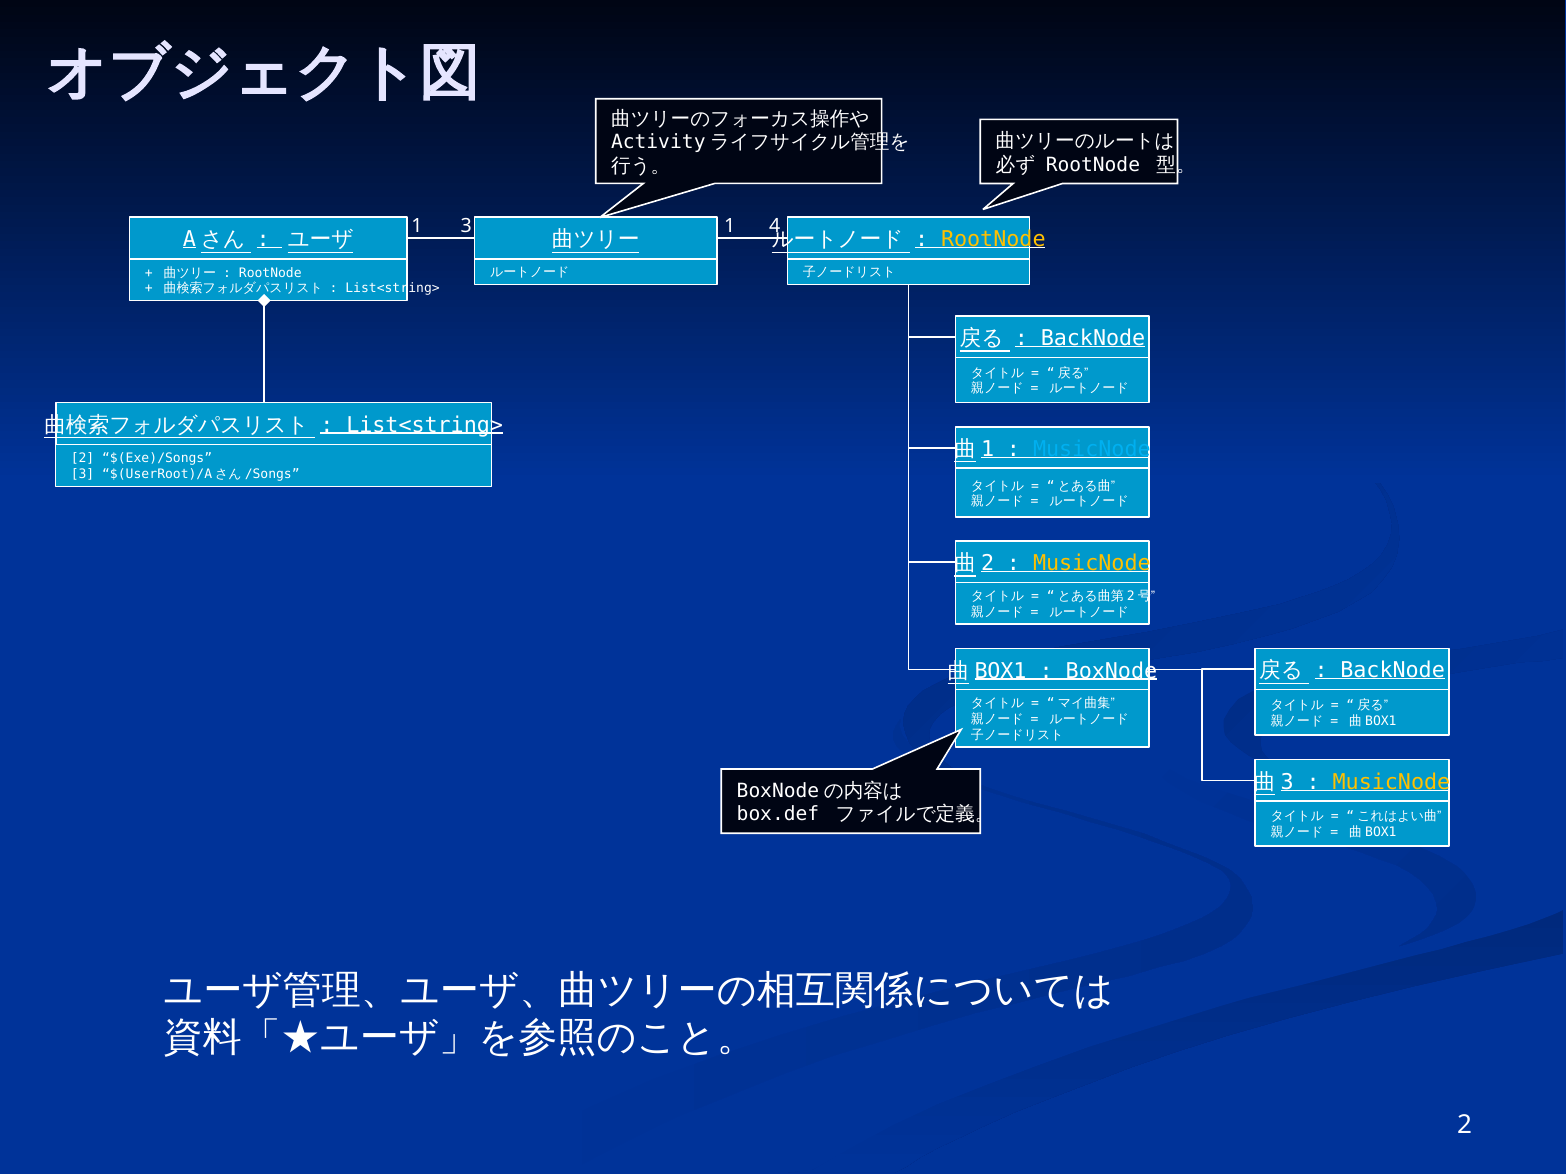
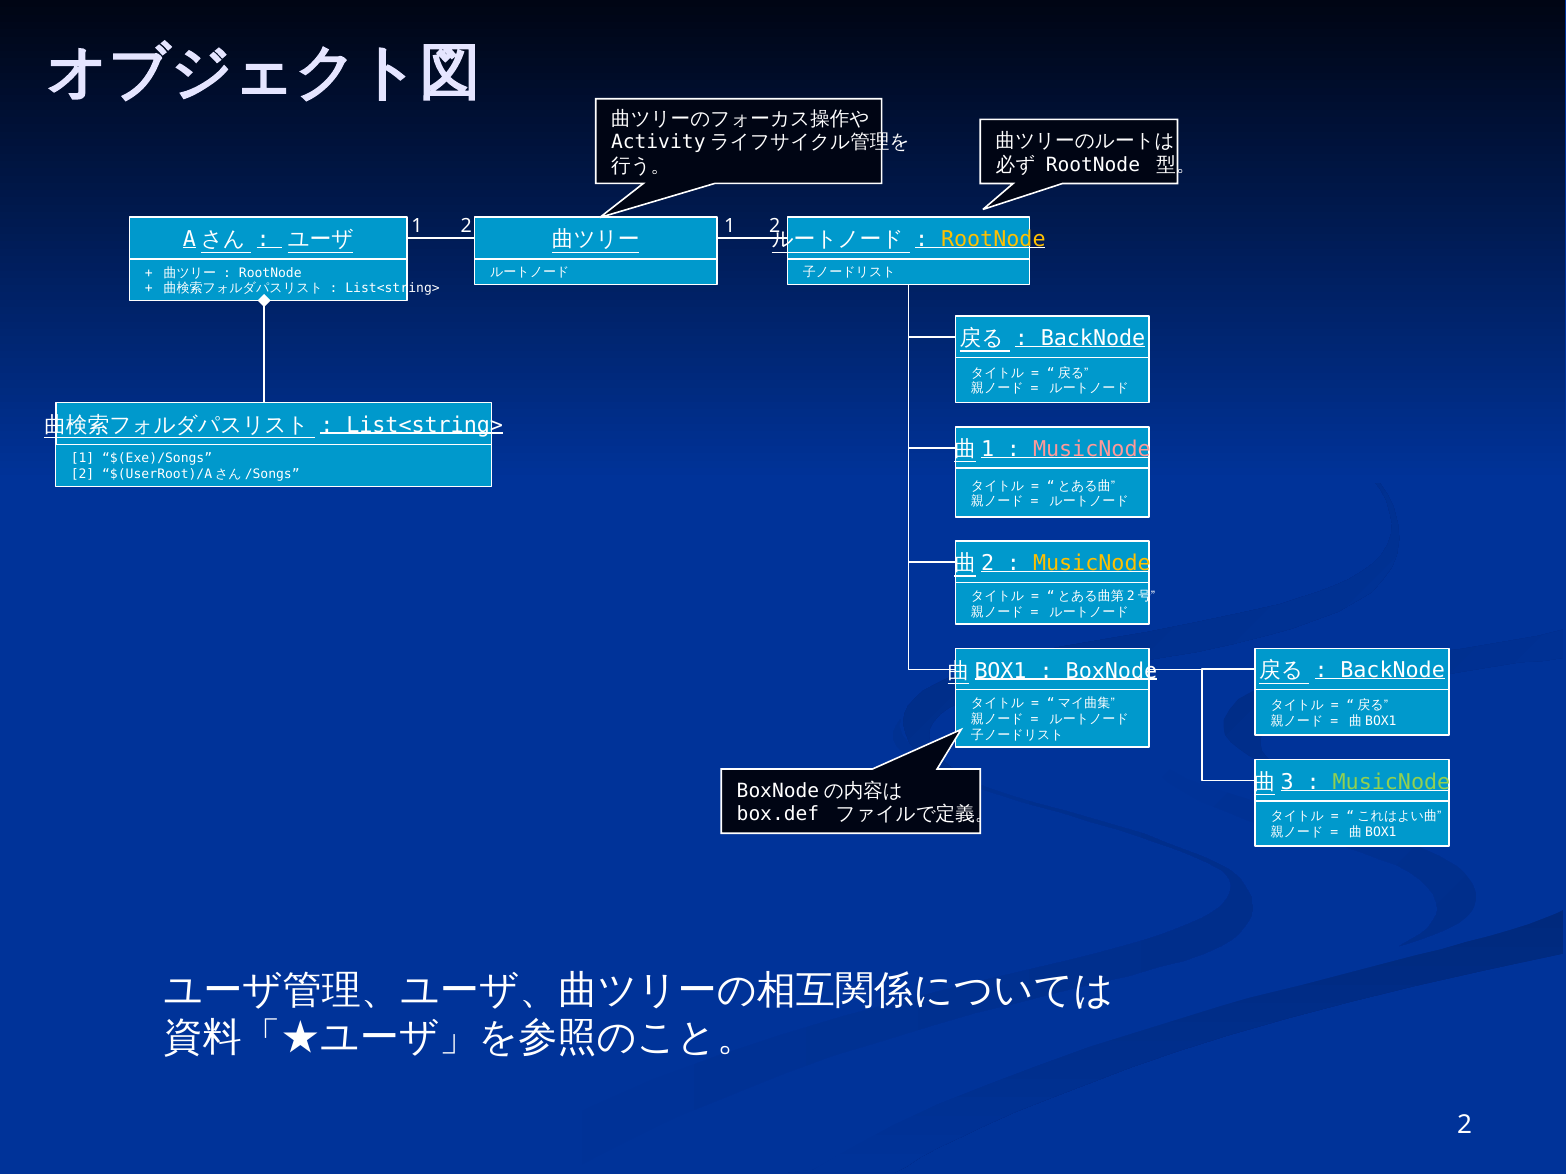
3: 3 -> 2 (466, 226)
4: 4 -> 2 (775, 226)
MusicNode colour: light blue -> pink (1092, 449)
2: 2 -> 1 (83, 459)
3: 3 -> 2 (83, 474)
MusicNode colour: yellow -> light green (1391, 782)
